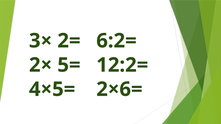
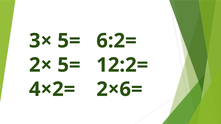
3× 2=: 2= -> 5= (69, 41)
4×5=: 4×5= -> 4×2= (52, 89)
